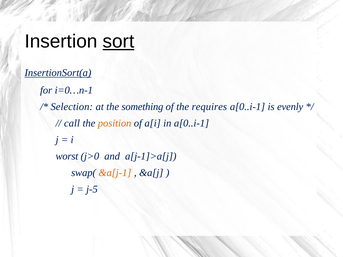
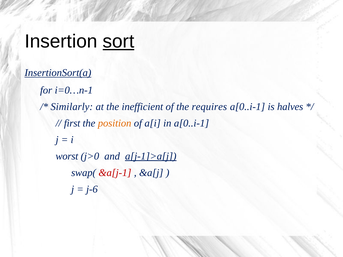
Selection: Selection -> Similarly (72, 107)
something: something -> inefficient (142, 107)
evenly: evenly -> halves (290, 107)
call: call -> first (72, 123)
a[j-1]>a[j underline: none -> present (151, 156)
&a[j-1 colour: orange -> red (115, 173)
j-5: j-5 -> j-6 (92, 189)
